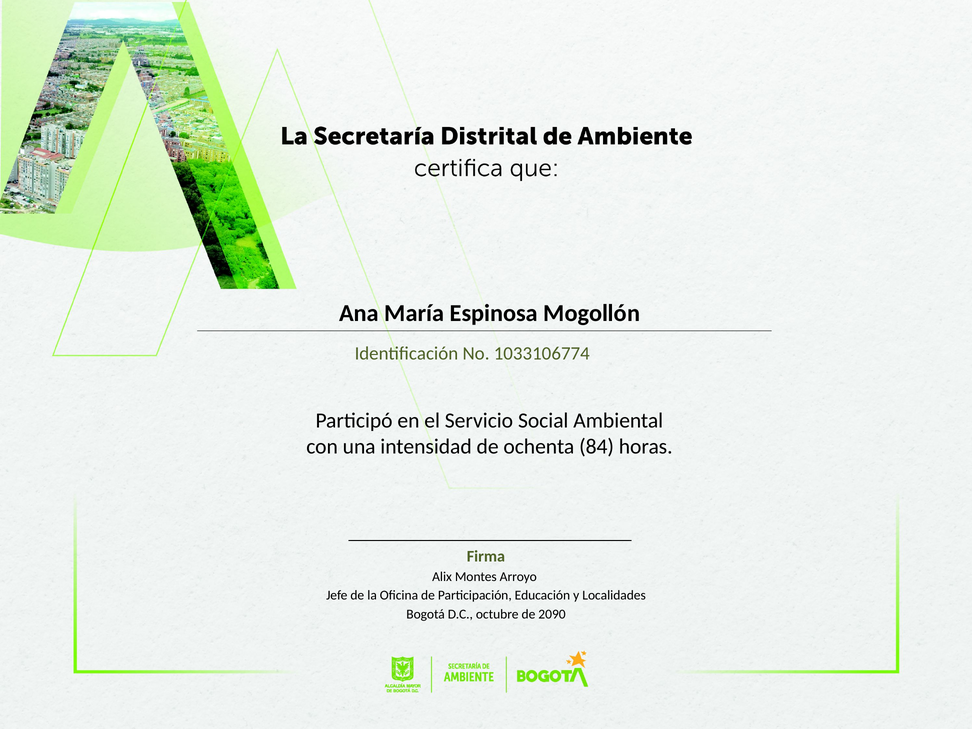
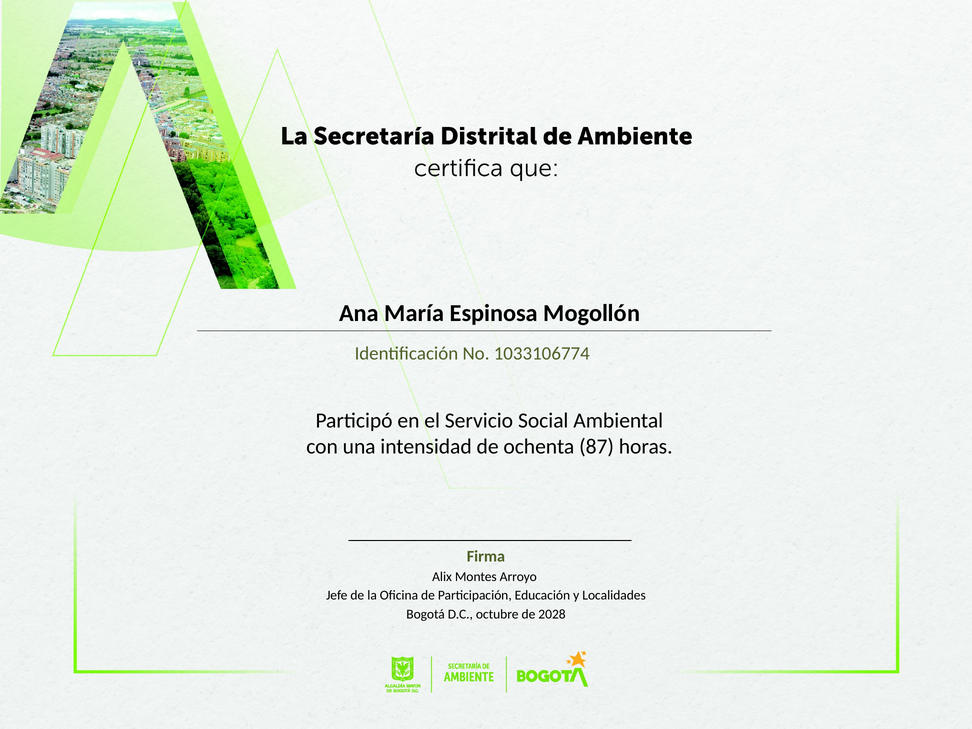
84: 84 -> 87 (597, 447)
2090: 2090 -> 2028 (552, 614)
